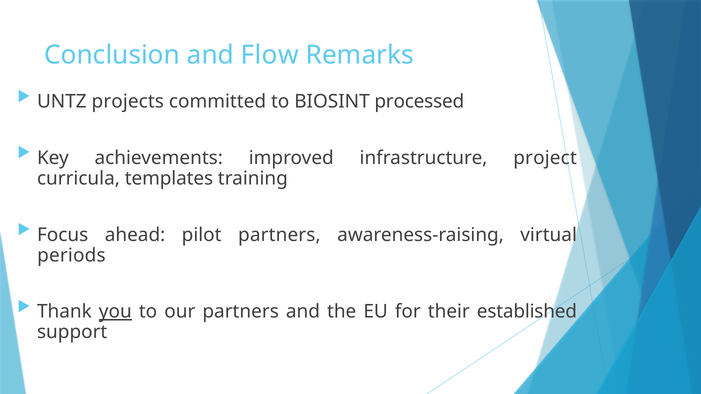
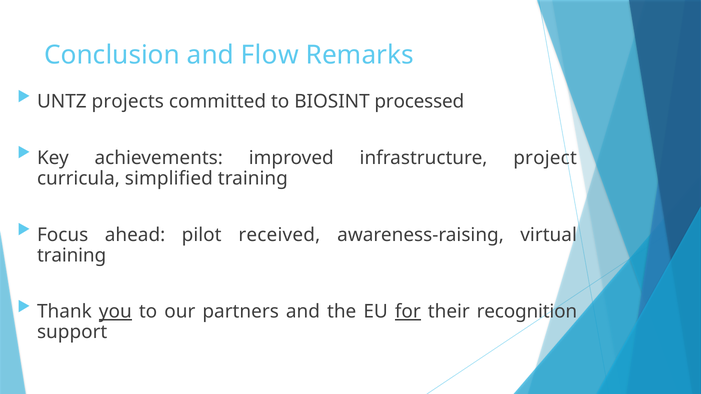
templates: templates -> simplified (169, 179)
pilot partners: partners -> received (279, 235)
periods: periods -> training (72, 255)
for underline: none -> present (408, 312)
established: established -> recognition (527, 312)
